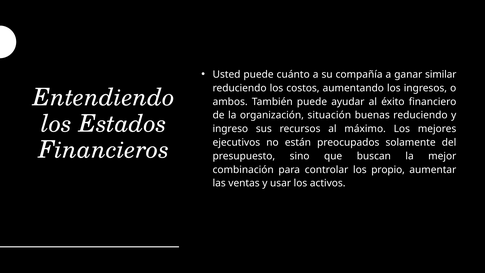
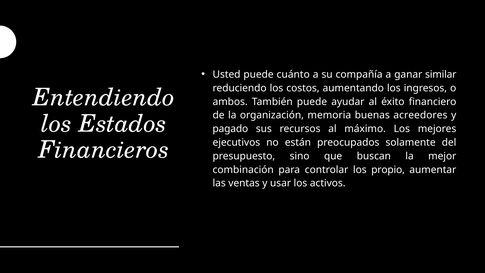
situación: situación -> memoria (329, 115)
buenas reduciendo: reduciendo -> acreedores (420, 115)
ingreso: ingreso -> pagado (230, 129)
